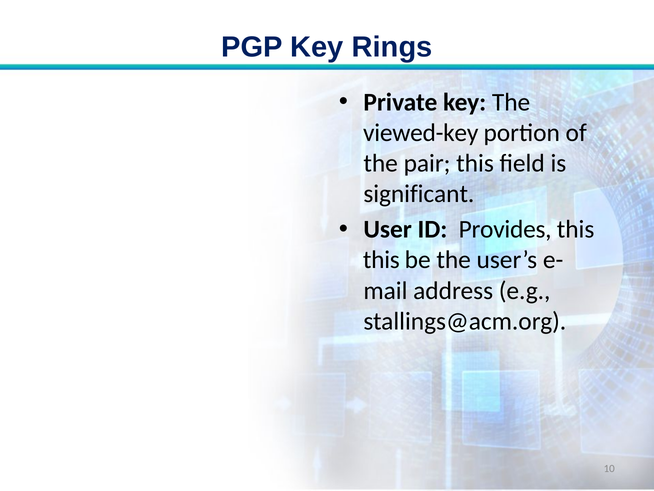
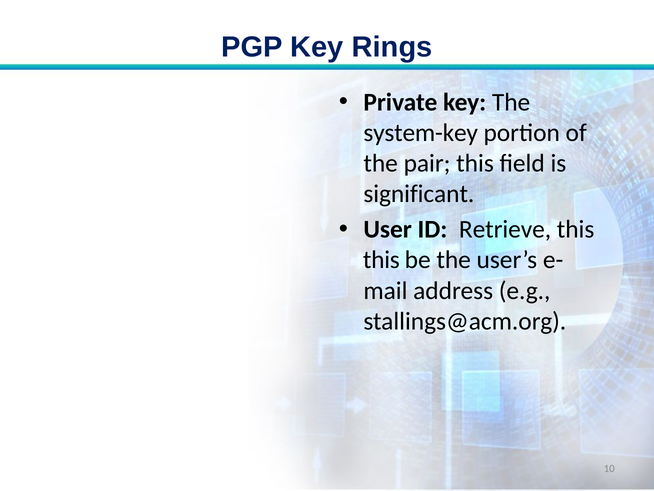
viewed-key: viewed-key -> system-key (421, 133)
Provides: Provides -> Retrieve (505, 229)
